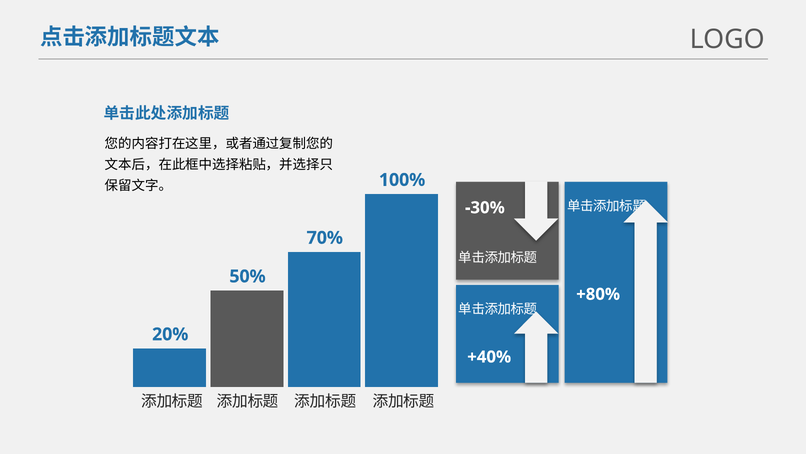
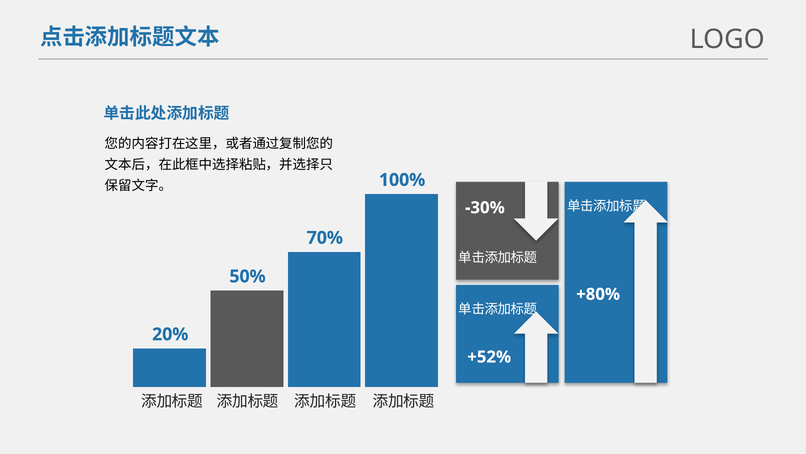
+40%: +40% -> +52% (489, 357)
